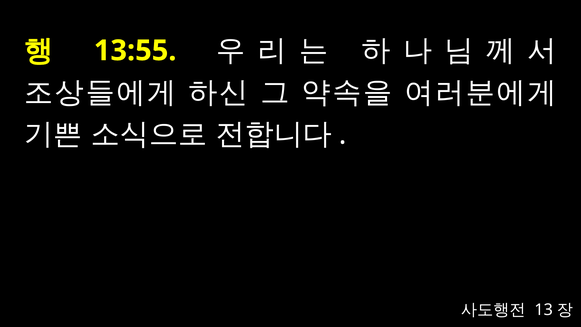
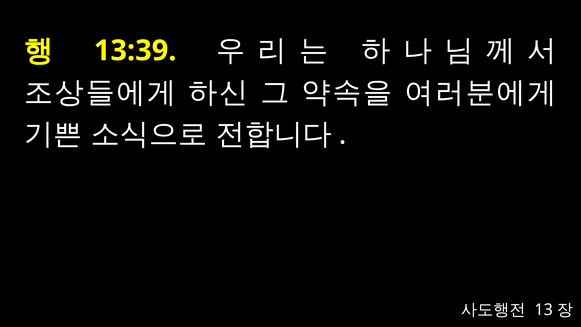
13:55: 13:55 -> 13:39 (135, 51)
